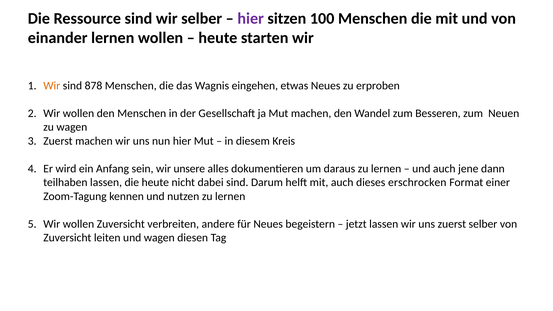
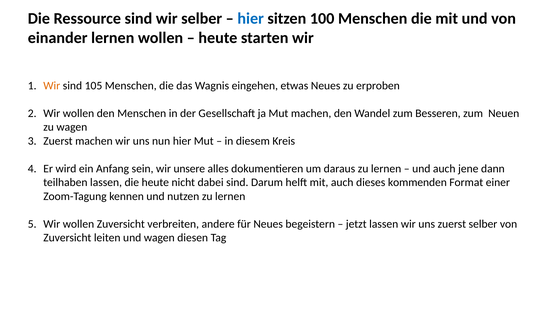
hier colour: purple -> blue (251, 18)
878: 878 -> 105 (93, 86)
erschrocken: erschrocken -> kommenden (417, 182)
